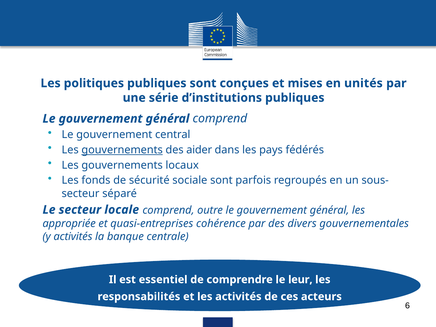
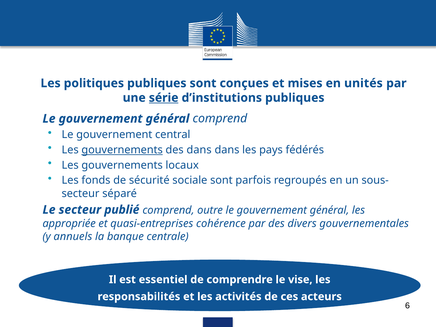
série underline: none -> present (164, 98)
des aider: aider -> dans (199, 150)
locale: locale -> publié (122, 210)
y activités: activités -> annuels (73, 237)
leur: leur -> vise (300, 280)
